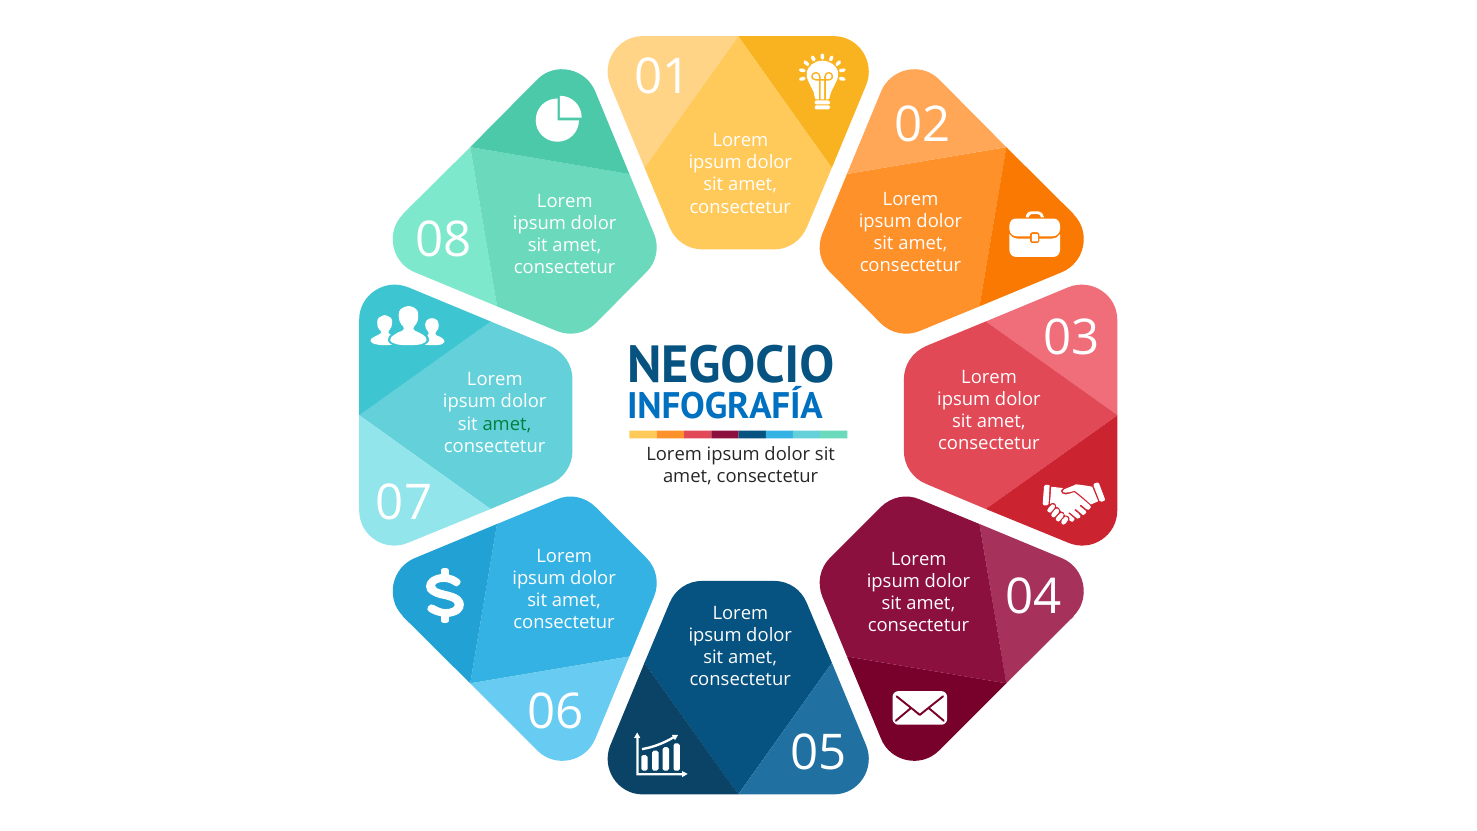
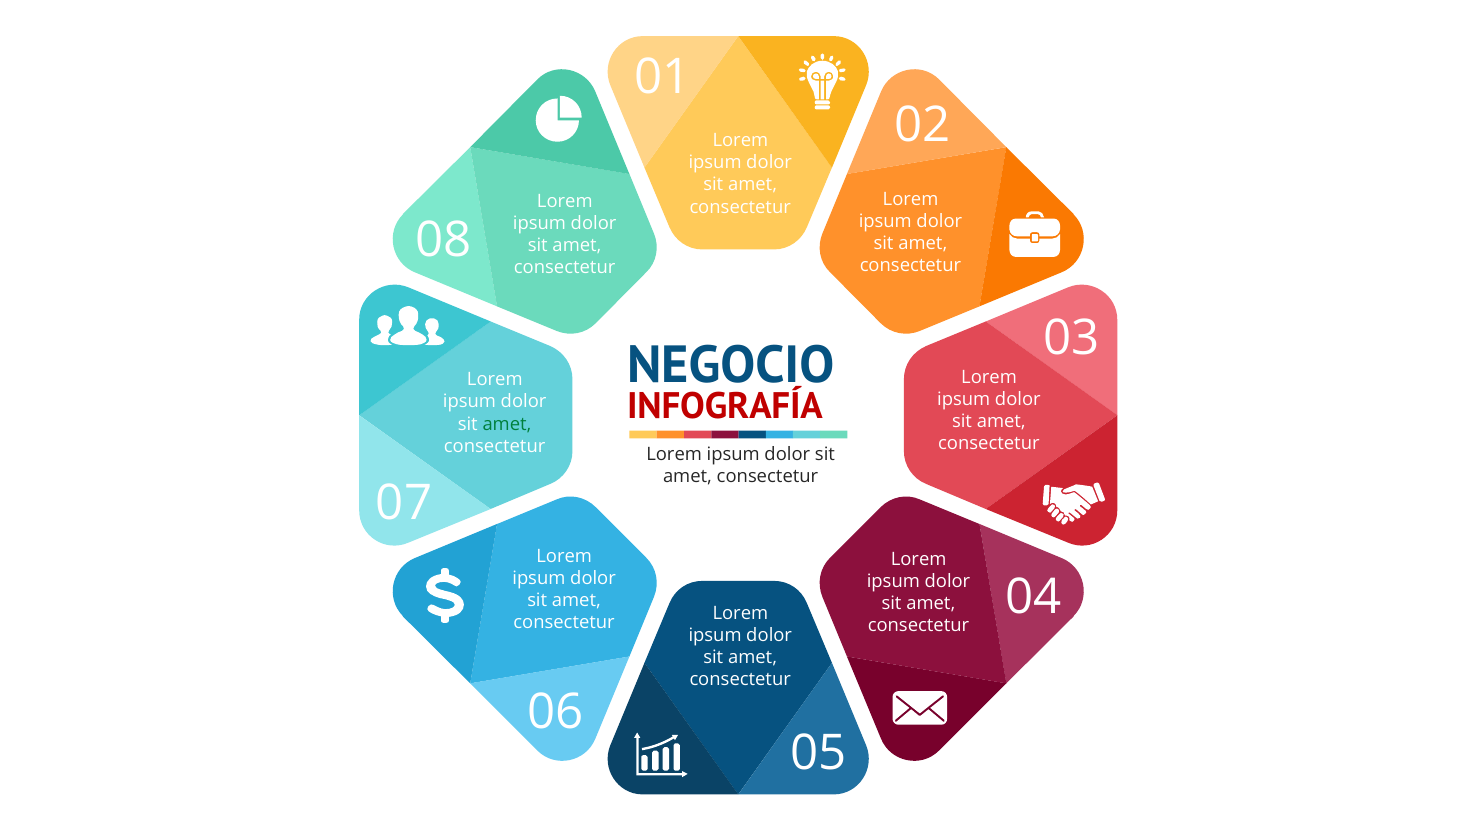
INFOGRAFÍA colour: blue -> red (725, 406)
